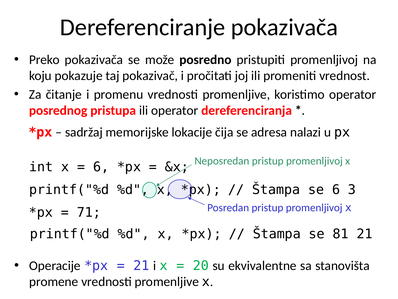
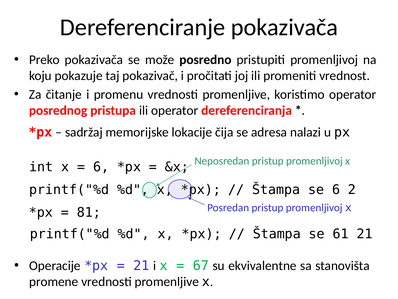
3: 3 -> 2 (352, 189)
71: 71 -> 81 (89, 212)
81: 81 -> 61 (341, 233)
20: 20 -> 67 (201, 265)
